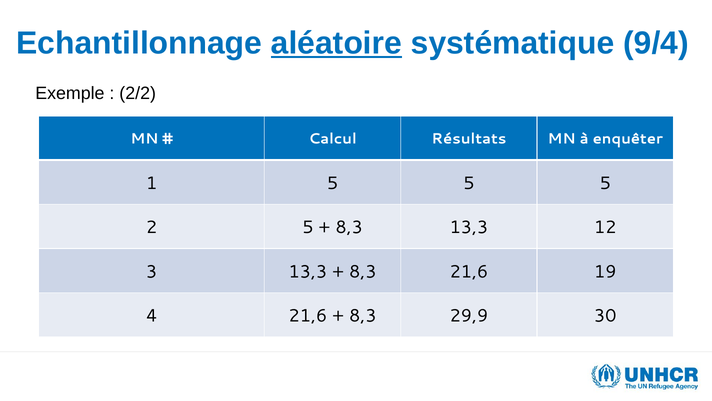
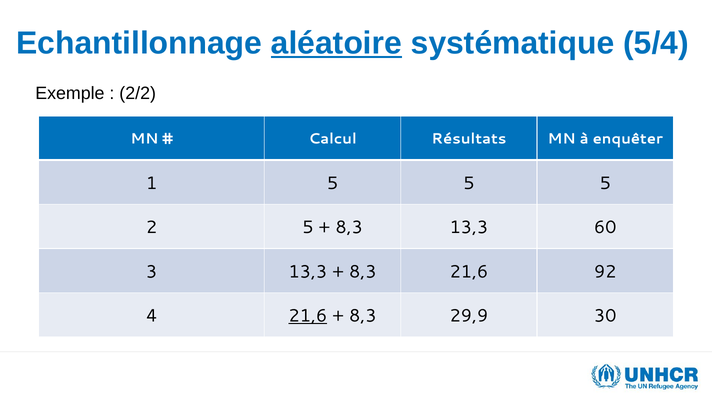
9/4: 9/4 -> 5/4 (656, 43)
12: 12 -> 60 (605, 227)
19: 19 -> 92 (605, 271)
21,6 underline: none -> present (308, 315)
